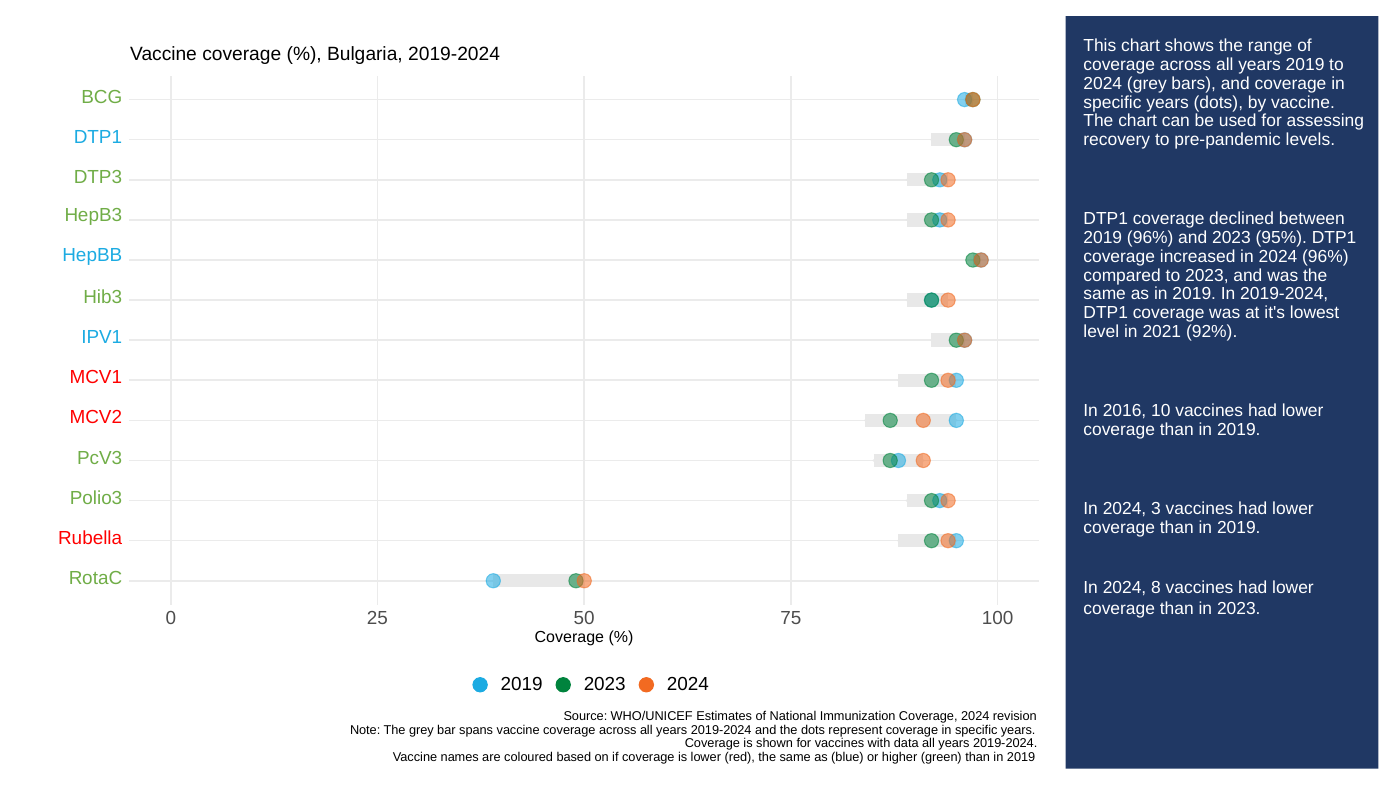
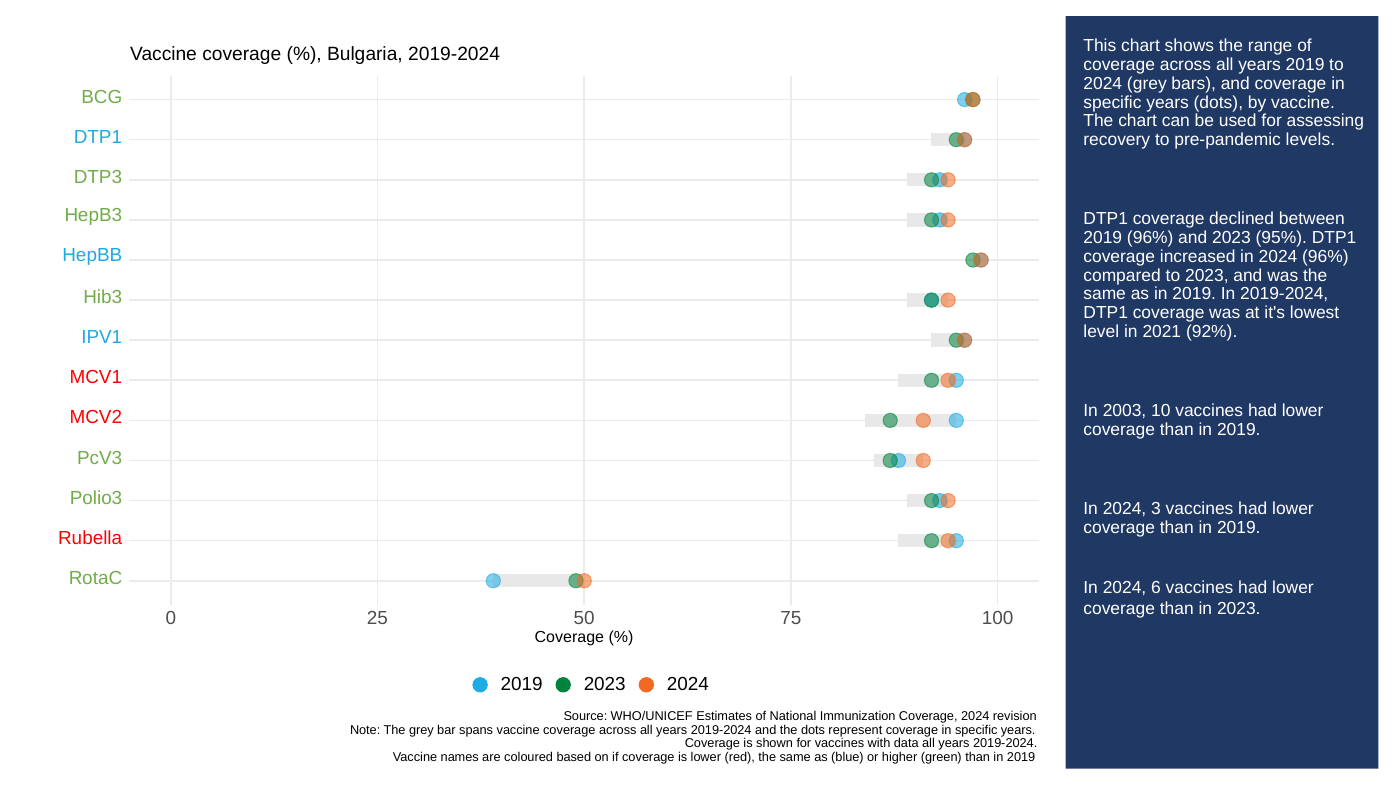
2016: 2016 -> 2003 (1125, 411)
8: 8 -> 6 (1156, 588)
